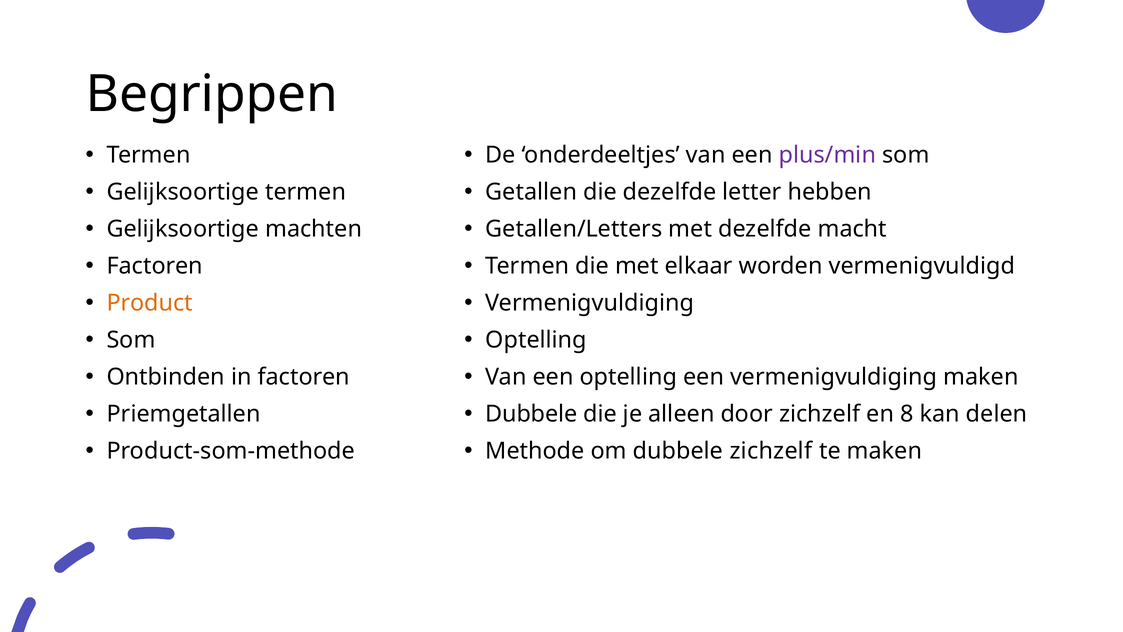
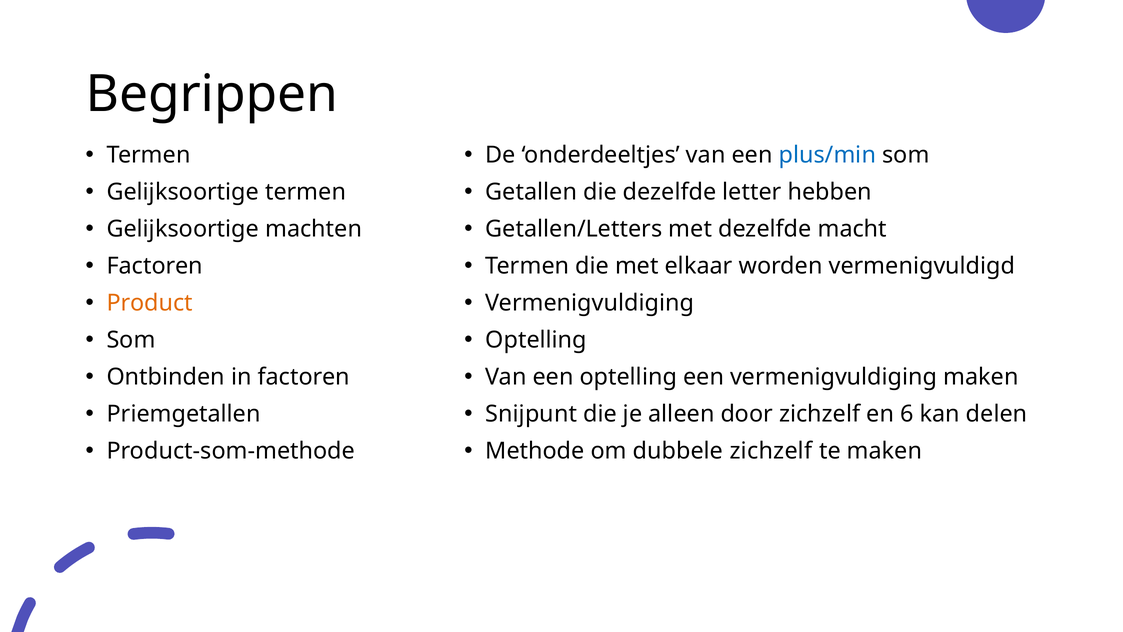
plus/min colour: purple -> blue (827, 155)
Dubbele: Dubbele -> Snijpunt (531, 414)
8: 8 -> 6 (907, 414)
